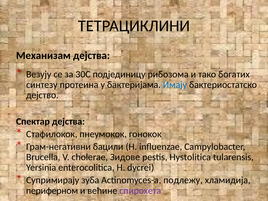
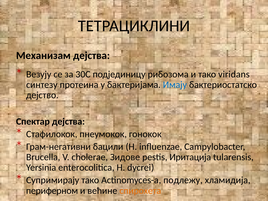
богатих: богатих -> viridans (234, 74)
Hystolitica: Hystolitica -> Иритација (190, 157)
Супримирају зуба: зуба -> тако (90, 180)
спирохета colour: purple -> orange (140, 191)
